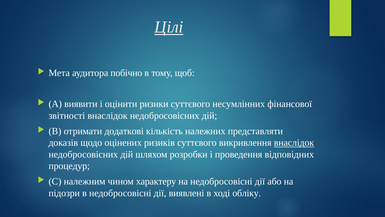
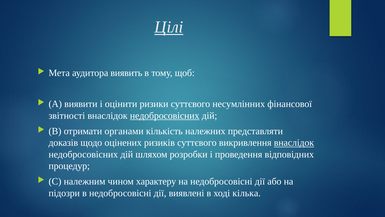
побічно: побічно -> виявить (126, 73)
недобросовісних underline: none -> present (165, 115)
додаткові: додаткові -> органами (124, 131)
обліку: обліку -> кілька (247, 193)
